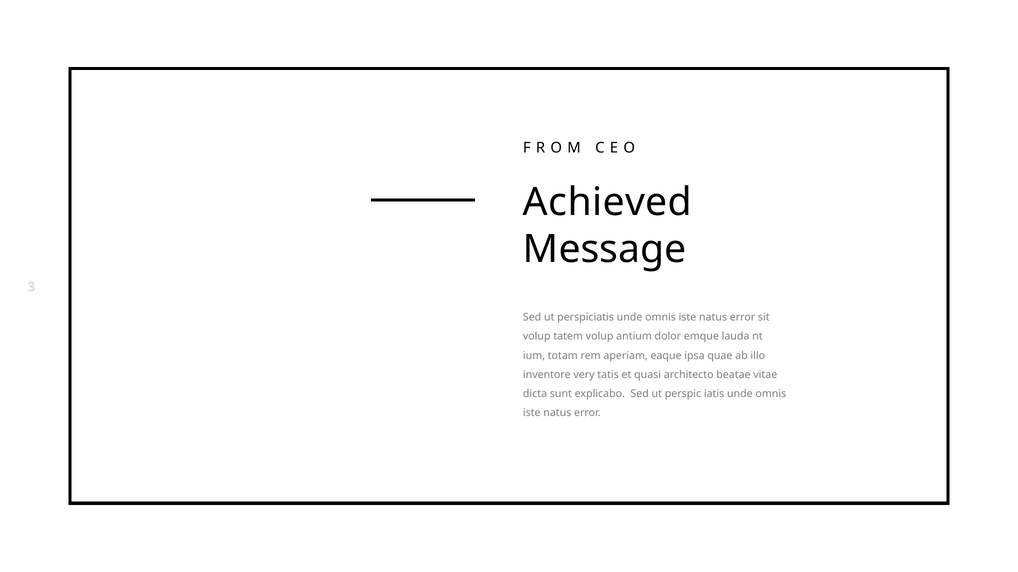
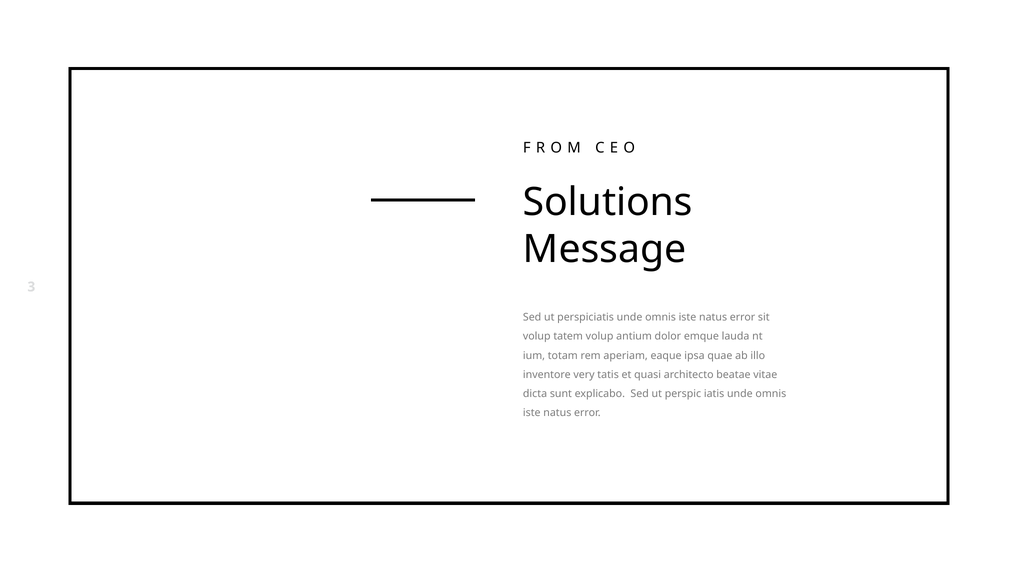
Achieved: Achieved -> Solutions (608, 203)
